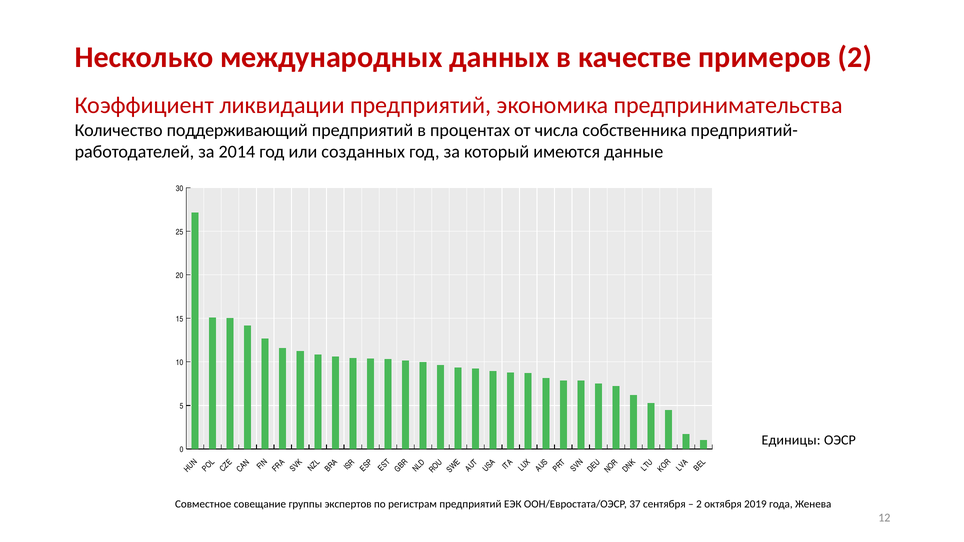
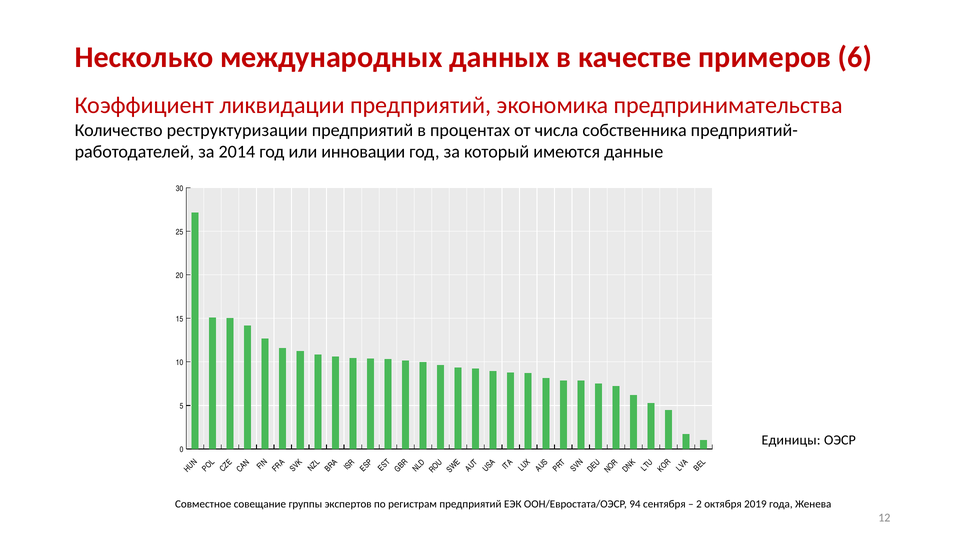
примеров 2: 2 -> 6 (855, 57)
поддерживающий: поддерживающий -> реструктуризации (237, 130)
созданных: созданных -> инновации (363, 152)
37: 37 -> 94 (635, 504)
